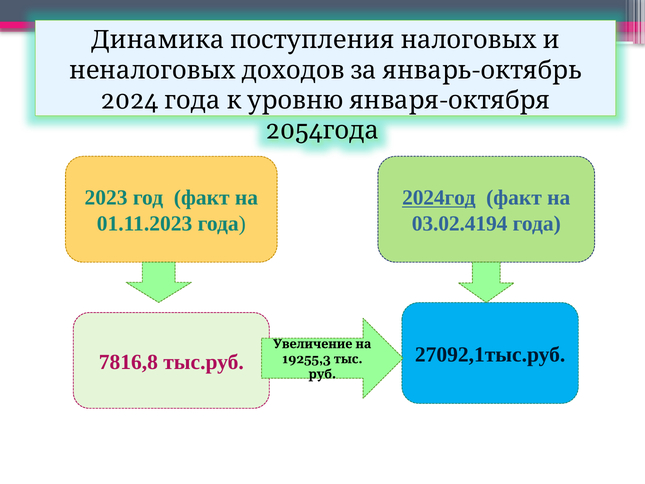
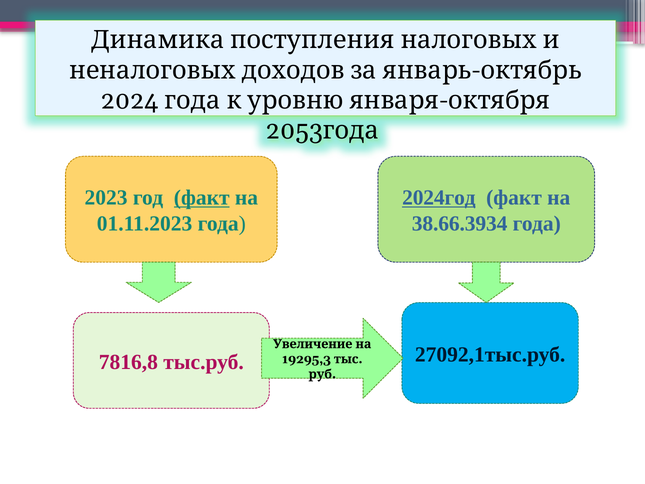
2054: 2054 -> 2053 (294, 130)
факт underline: none -> present (202, 198)
03.02.4194: 03.02.4194 -> 38.66.3934 (460, 224)
19255,3: 19255,3 -> 19295,3 (306, 359)
